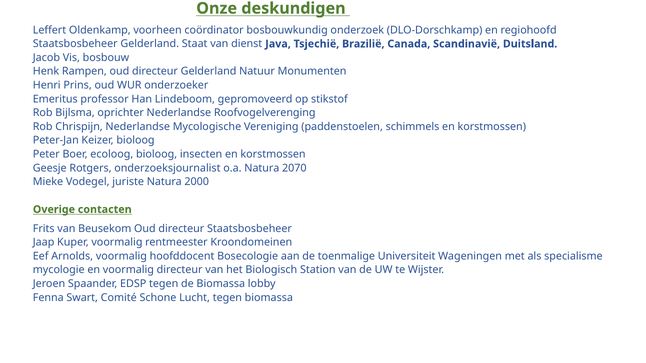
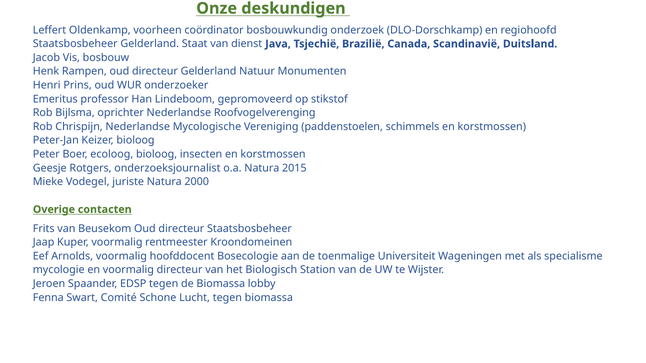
2070: 2070 -> 2015 (294, 168)
